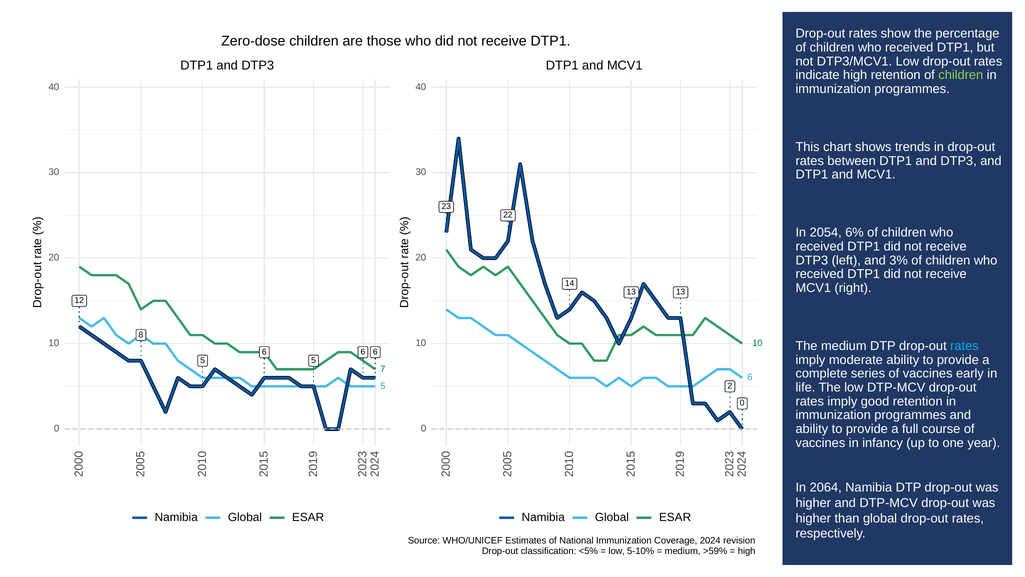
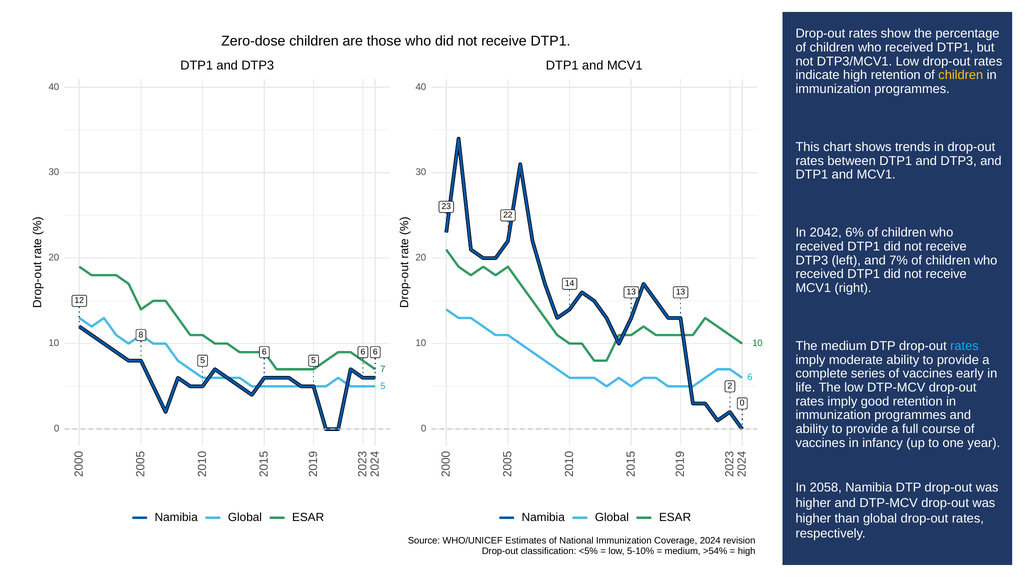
children colour: light green -> yellow (961, 75)
2054: 2054 -> 2042 (826, 233)
3%: 3% -> 7% (899, 260)
2064: 2064 -> 2058 (826, 487)
>59%: >59% -> >54% (715, 550)
